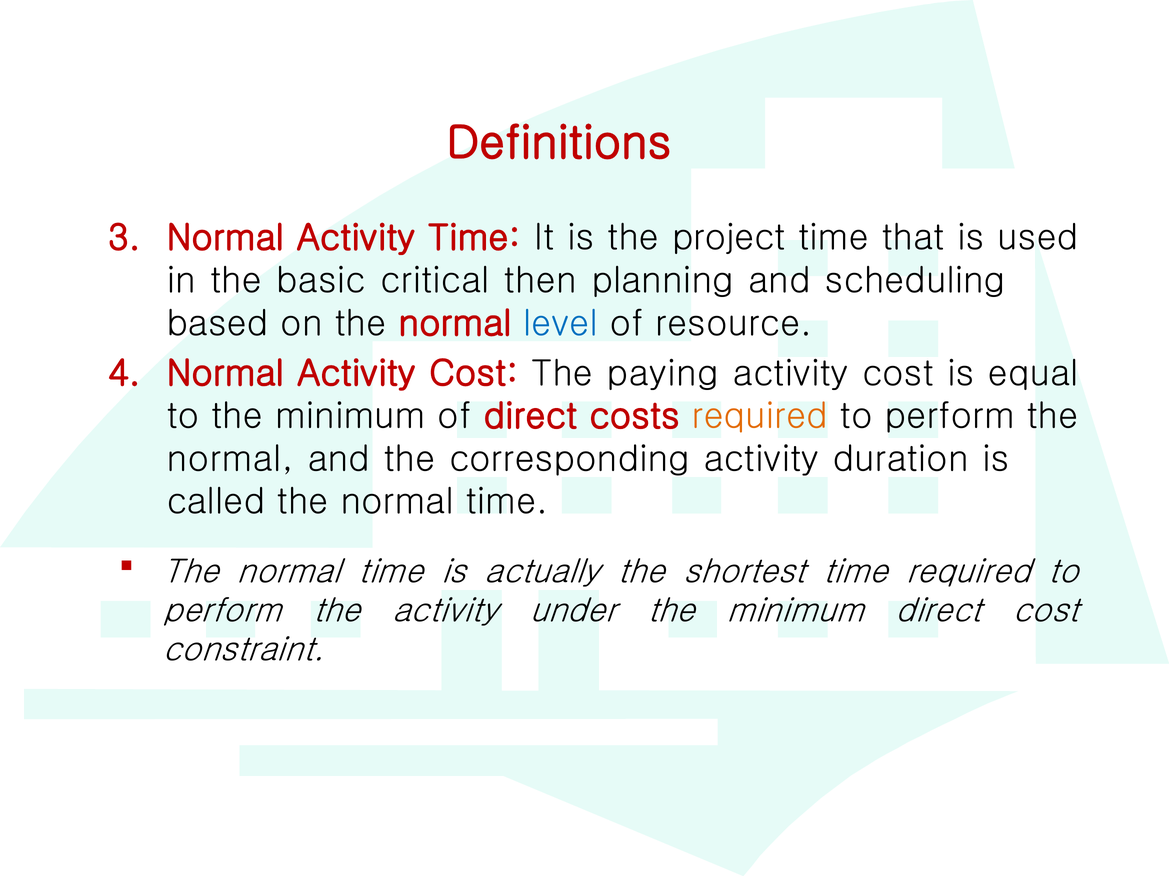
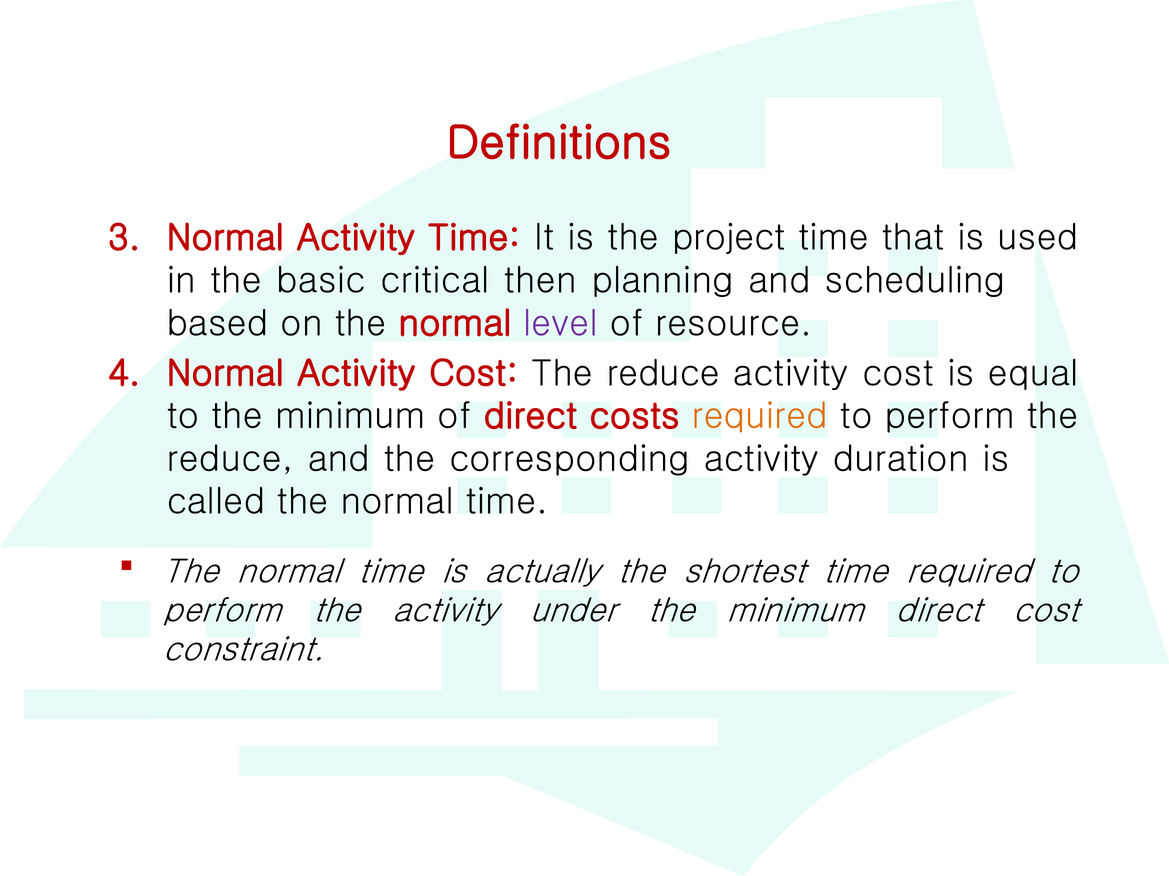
level colour: blue -> purple (561, 324)
Cost The paying: paying -> reduce (663, 374)
normal: normal -> reduce (230, 459)
